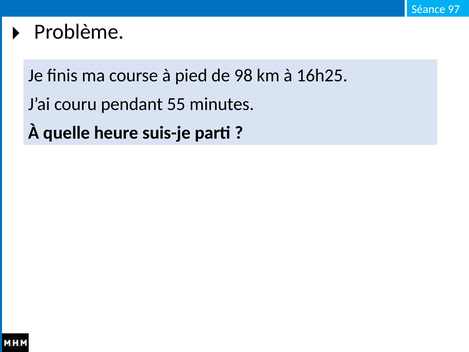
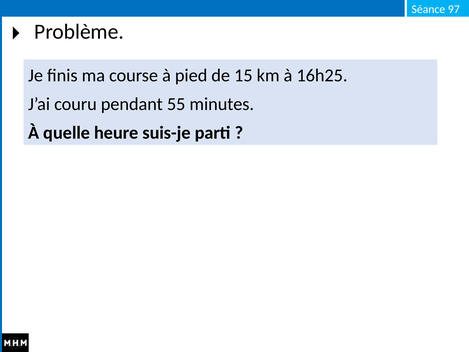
98: 98 -> 15 (243, 76)
